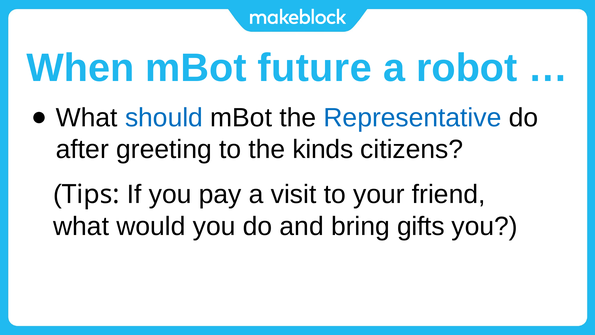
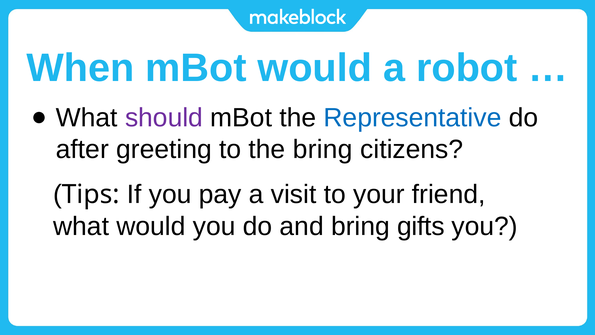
mBot future: future -> would (315, 68)
should colour: blue -> purple (164, 118)
the kinds: kinds -> bring (323, 149)
